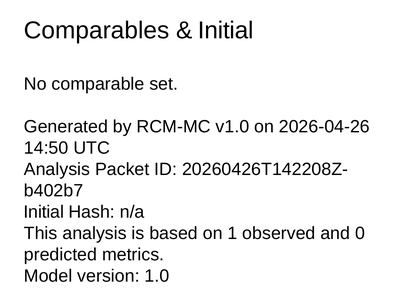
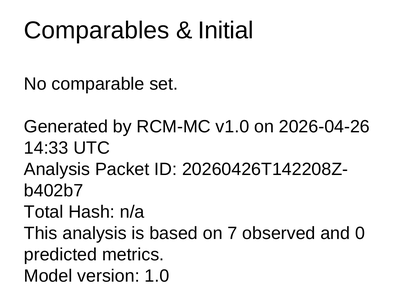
14:50: 14:50 -> 14:33 (46, 148)
Initial: Initial -> Total (44, 212)
1: 1 -> 7 (232, 233)
